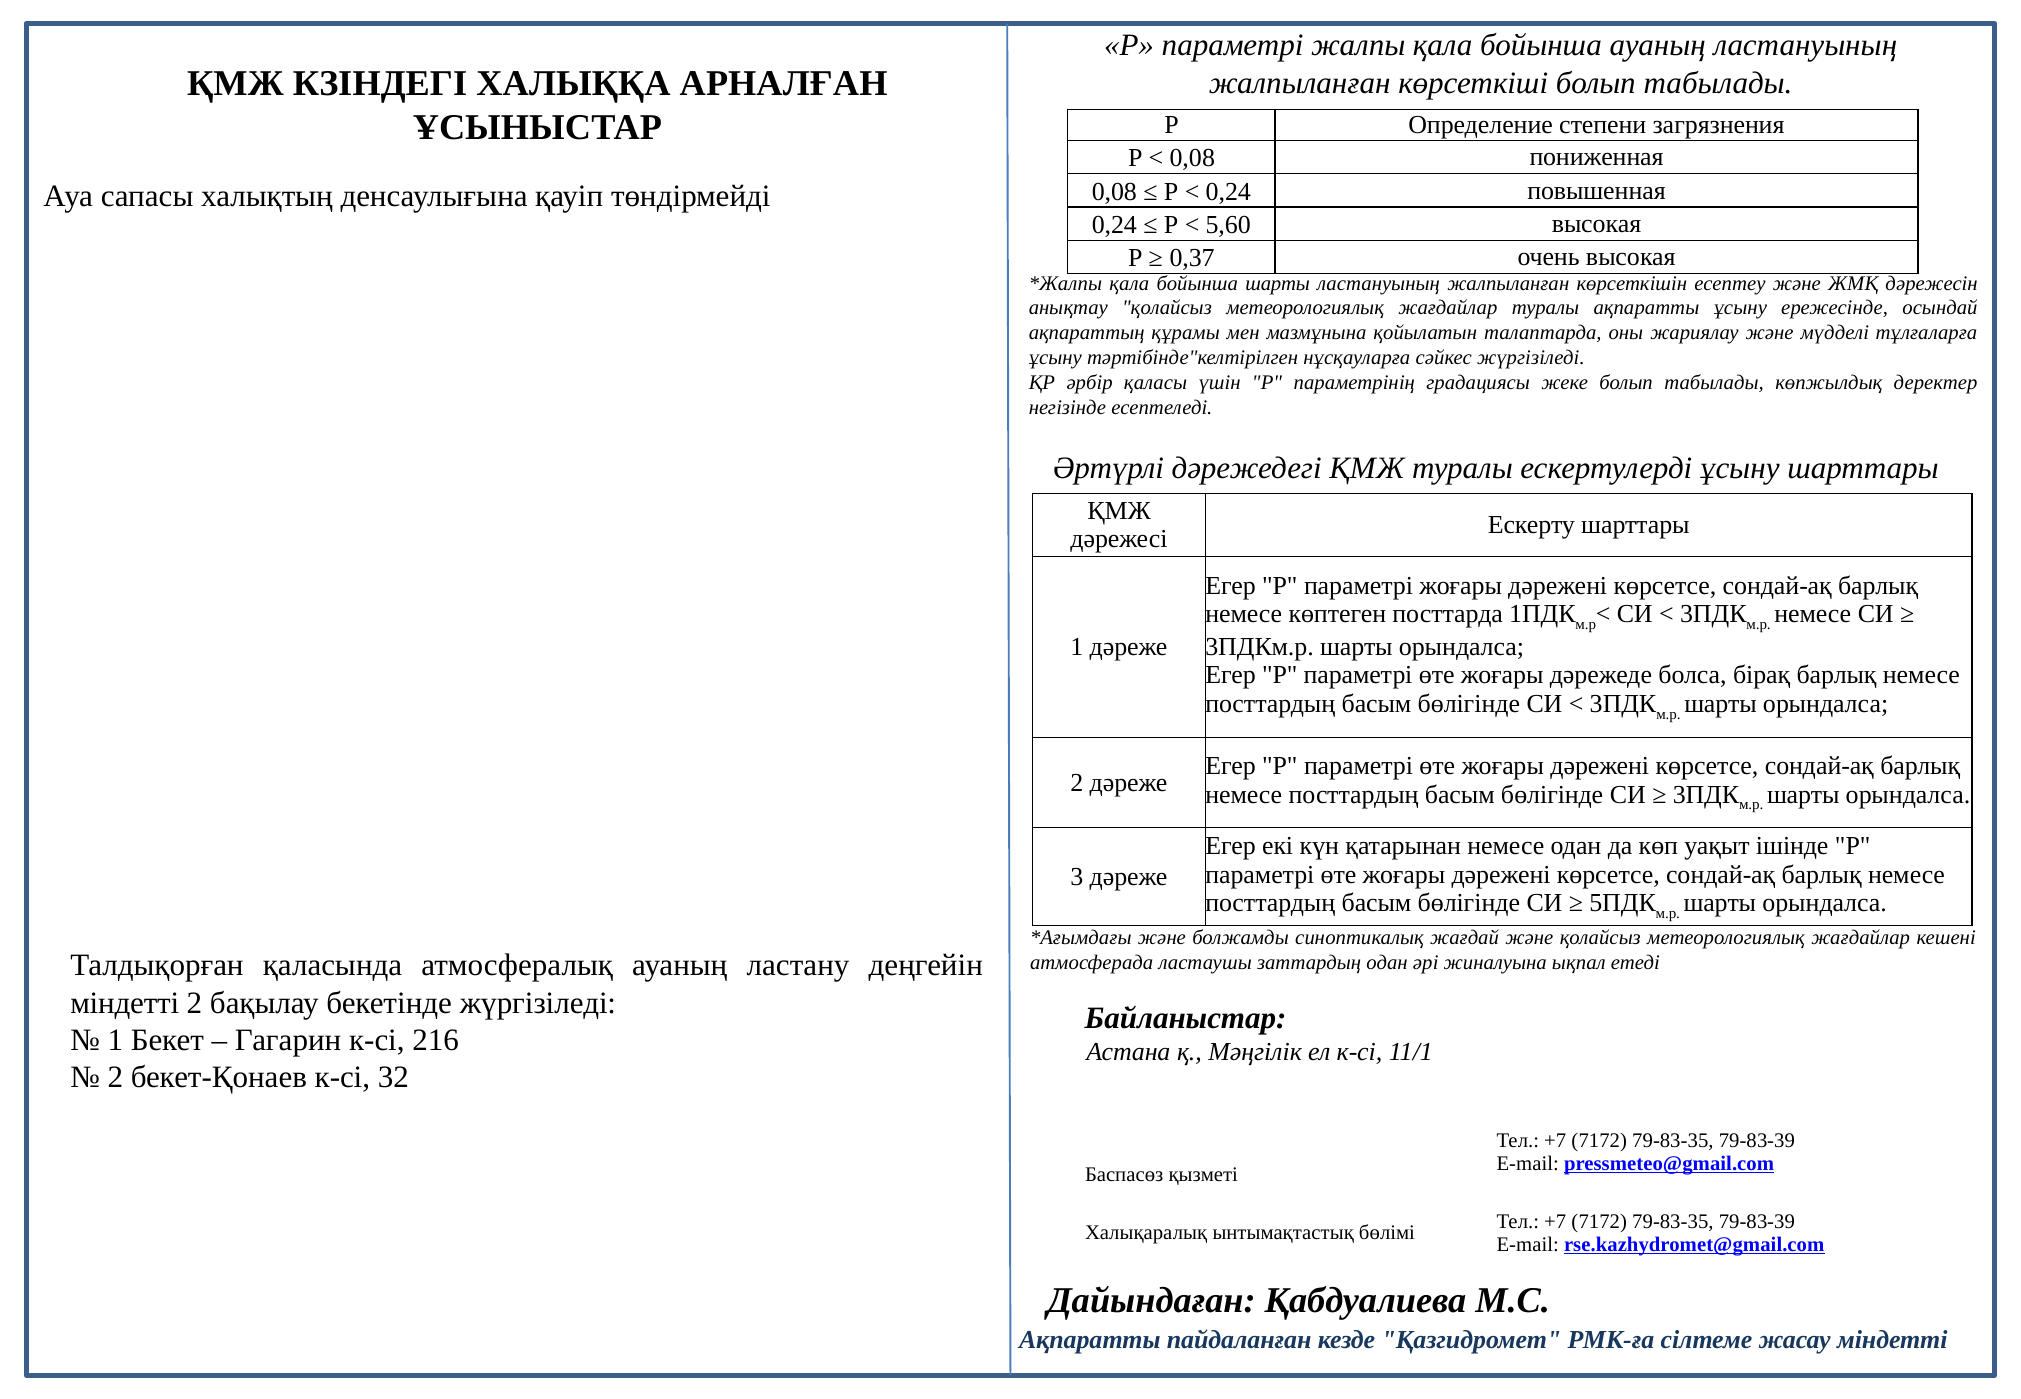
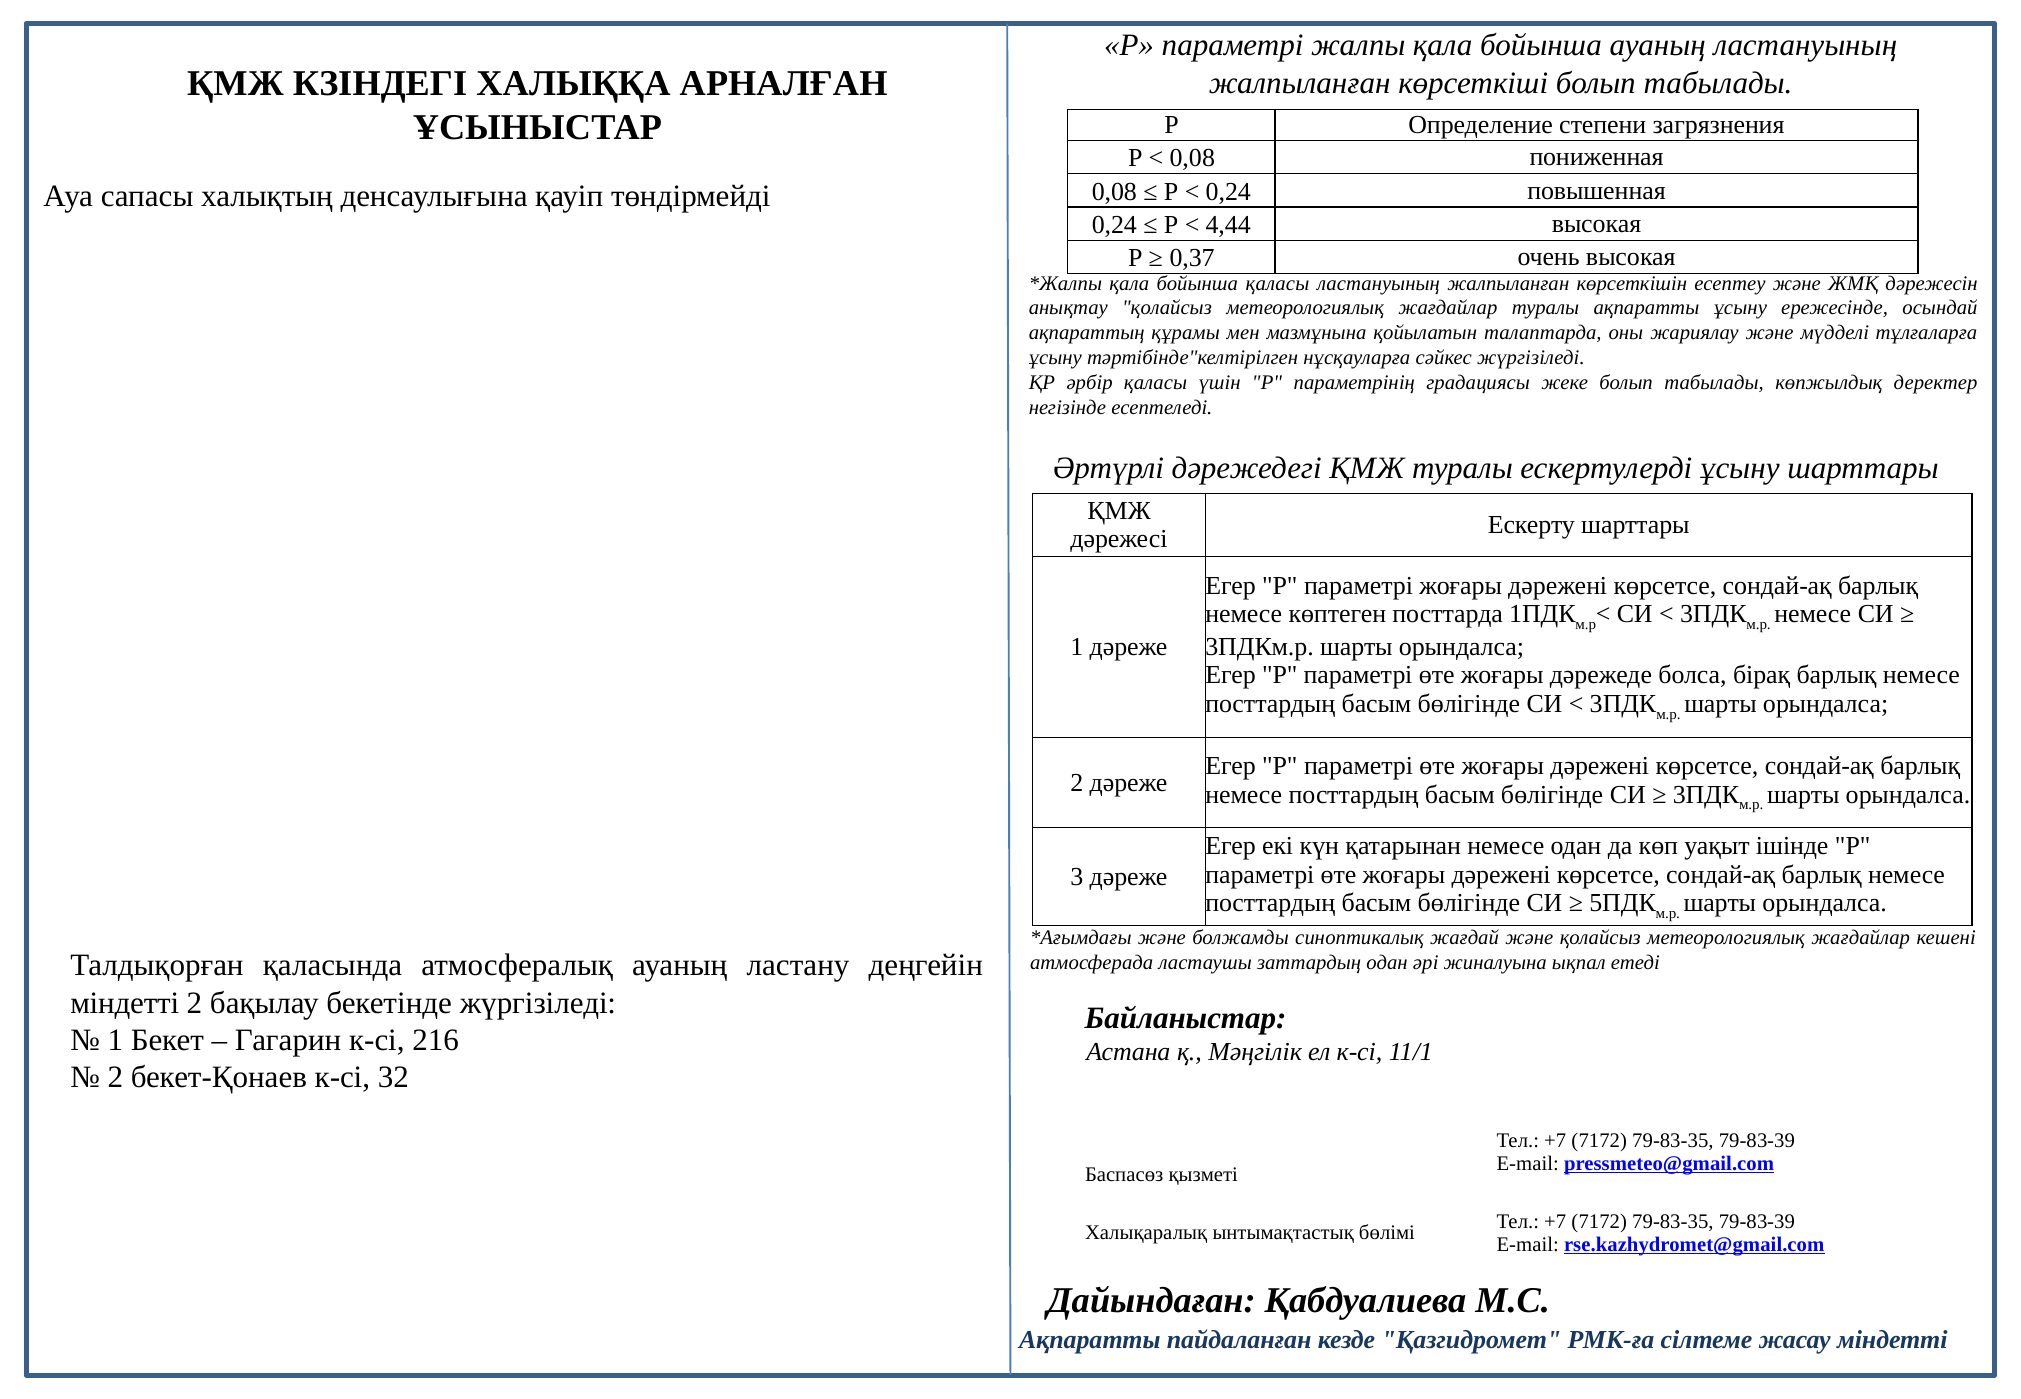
5,60: 5,60 -> 4,44 (1228, 225)
бойынша шарты: шарты -> қаласы (1277, 283)
